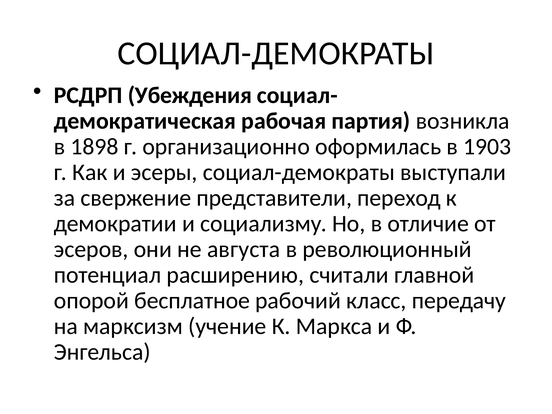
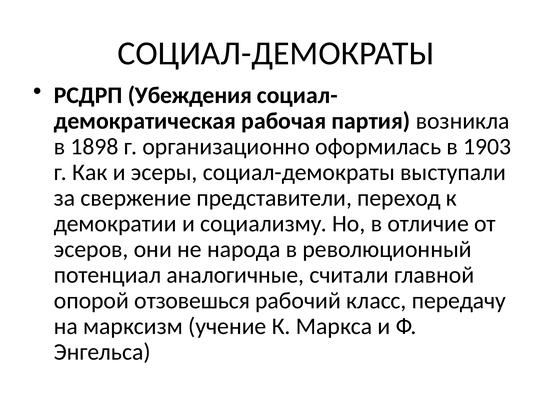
августа: августа -> народа (244, 249)
расширению: расширению -> аналогичные (235, 275)
бесплатное: бесплатное -> отзовешься (192, 301)
